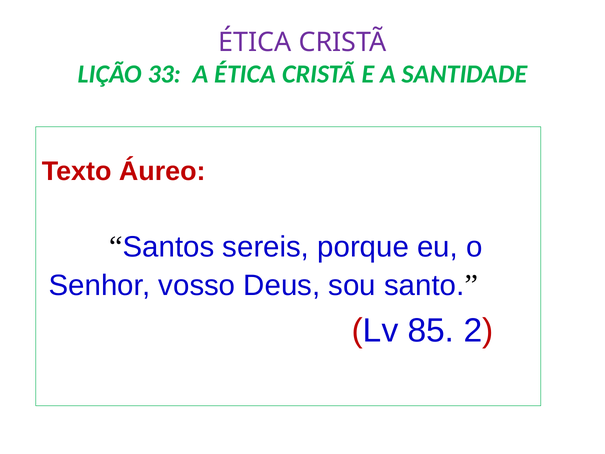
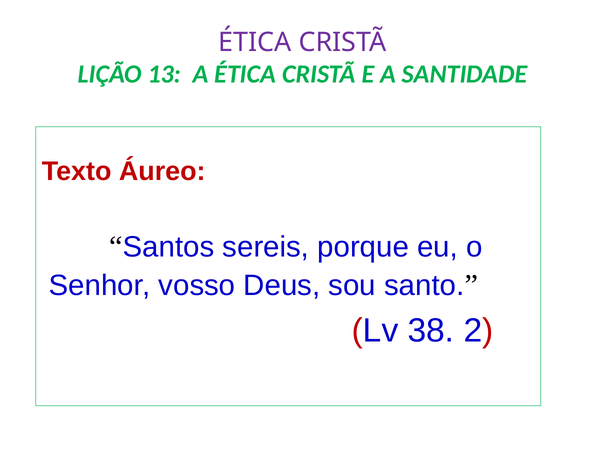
33: 33 -> 13 (164, 74)
85: 85 -> 38 (431, 331)
